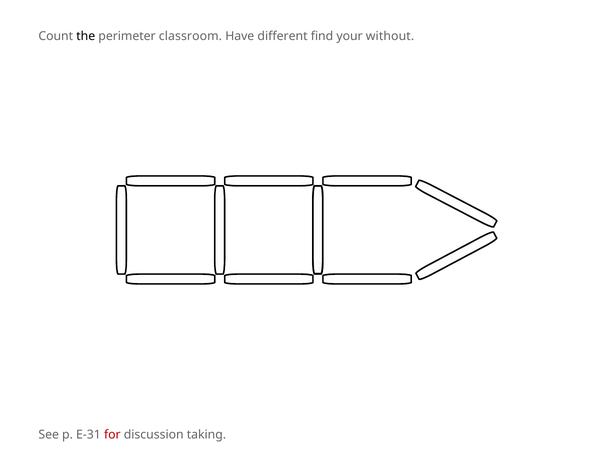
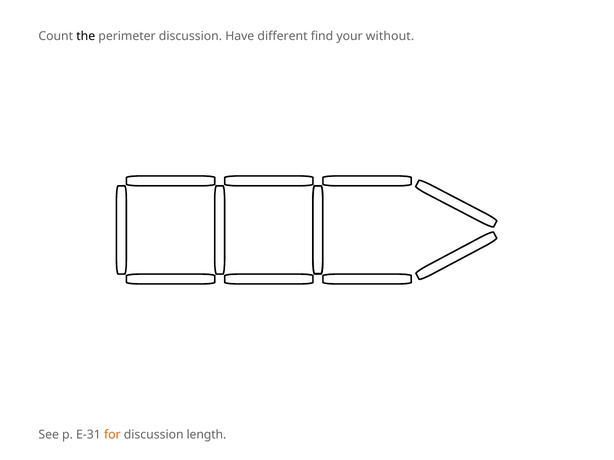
perimeter classroom: classroom -> discussion (190, 36)
for colour: red -> orange (112, 435)
taking: taking -> length (206, 435)
